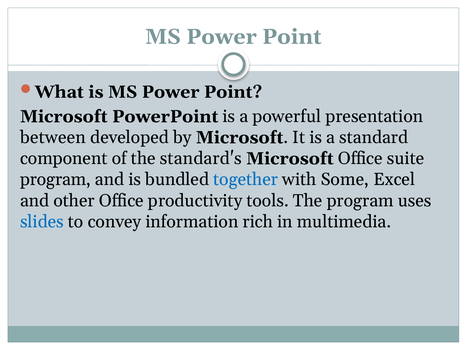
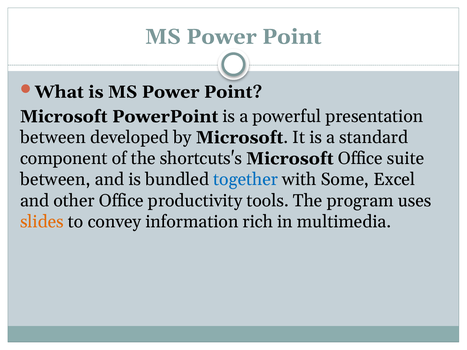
standard's: standard's -> shortcuts's (201, 159)
program: program -> between (55, 180)
slides colour: blue -> orange (42, 222)
